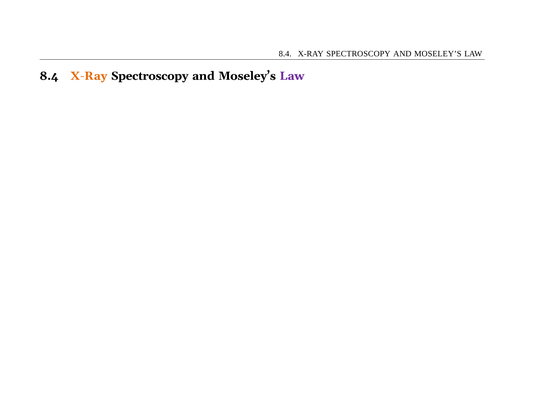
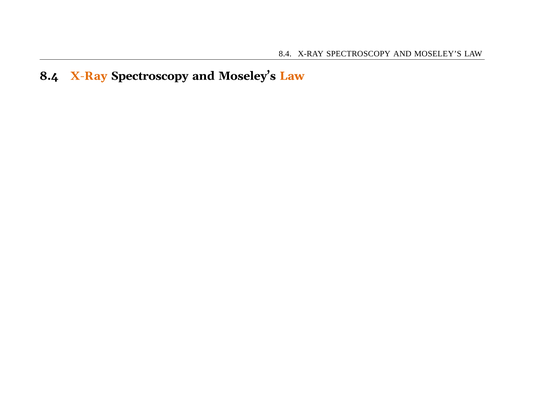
Law colour: purple -> orange (292, 76)
